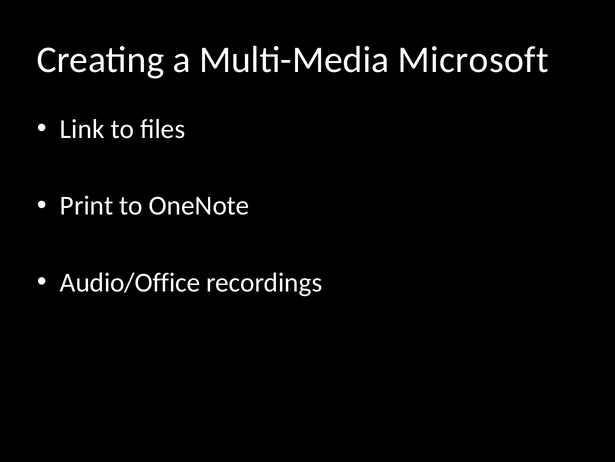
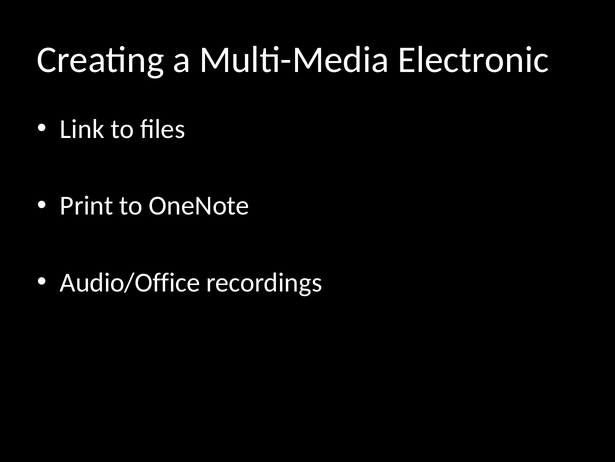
Microsoft: Microsoft -> Electronic (473, 60)
